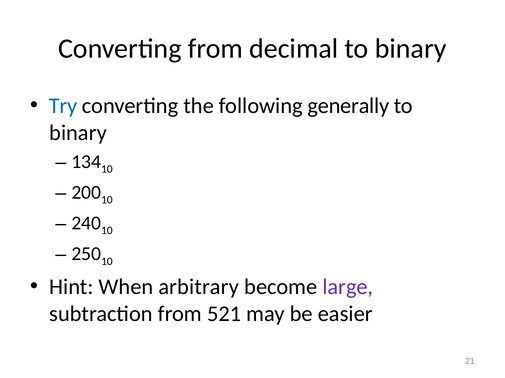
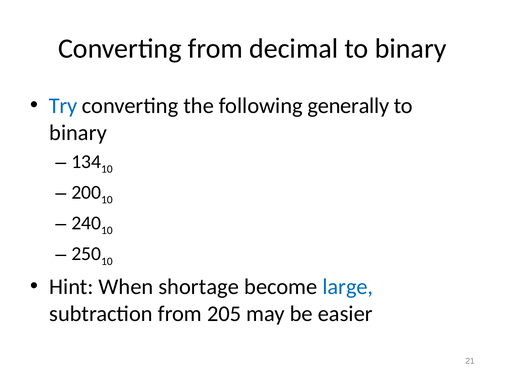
arbitrary: arbitrary -> shortage (199, 287)
large colour: purple -> blue (348, 287)
521: 521 -> 205 (224, 314)
